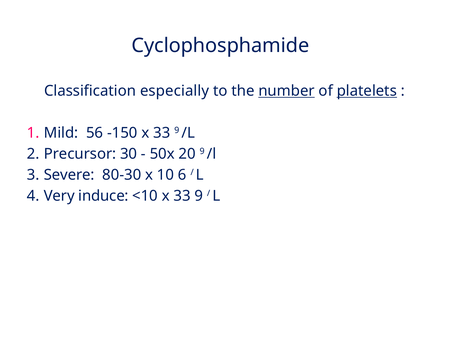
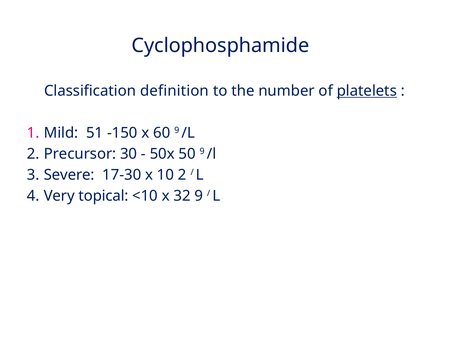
especially: especially -> definition (175, 91)
number underline: present -> none (287, 91)
56: 56 -> 51 (95, 133)
-150 x 33: 33 -> 60 (162, 133)
20: 20 -> 50 (187, 154)
80-30: 80-30 -> 17-30 (122, 175)
10 6: 6 -> 2 (182, 175)
induce: induce -> topical (103, 196)
<10 x 33: 33 -> 32 (182, 196)
